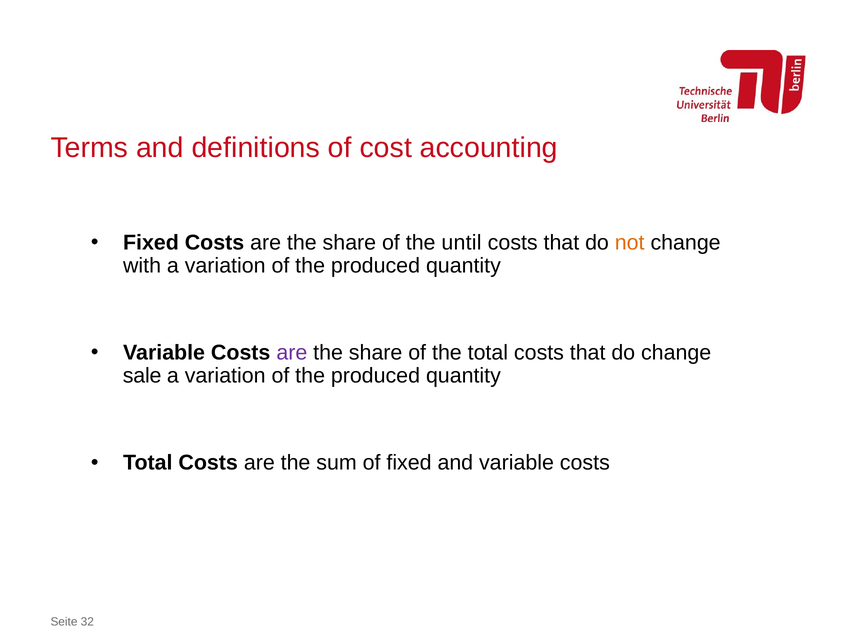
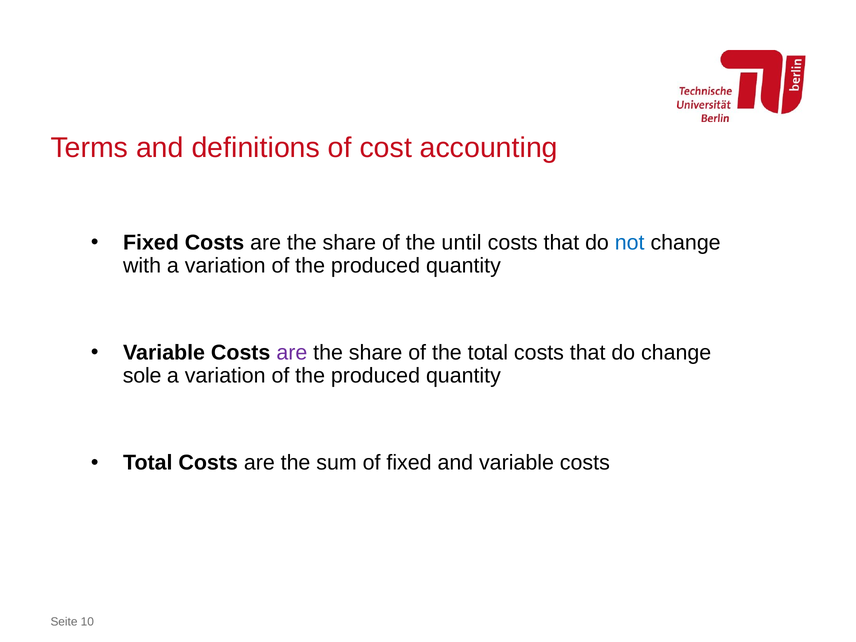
not colour: orange -> blue (630, 242)
sale: sale -> sole (142, 376)
32: 32 -> 10 (87, 622)
